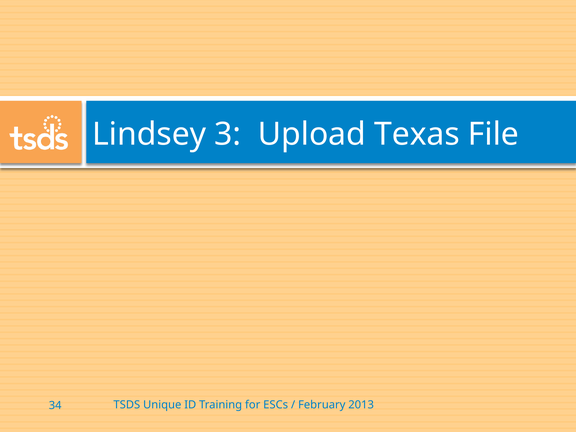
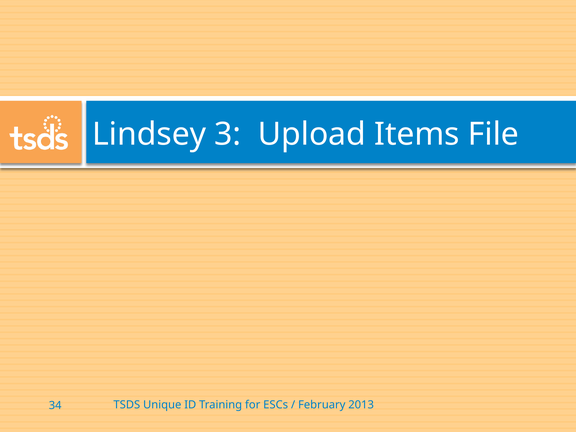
Texas: Texas -> Items (417, 134)
